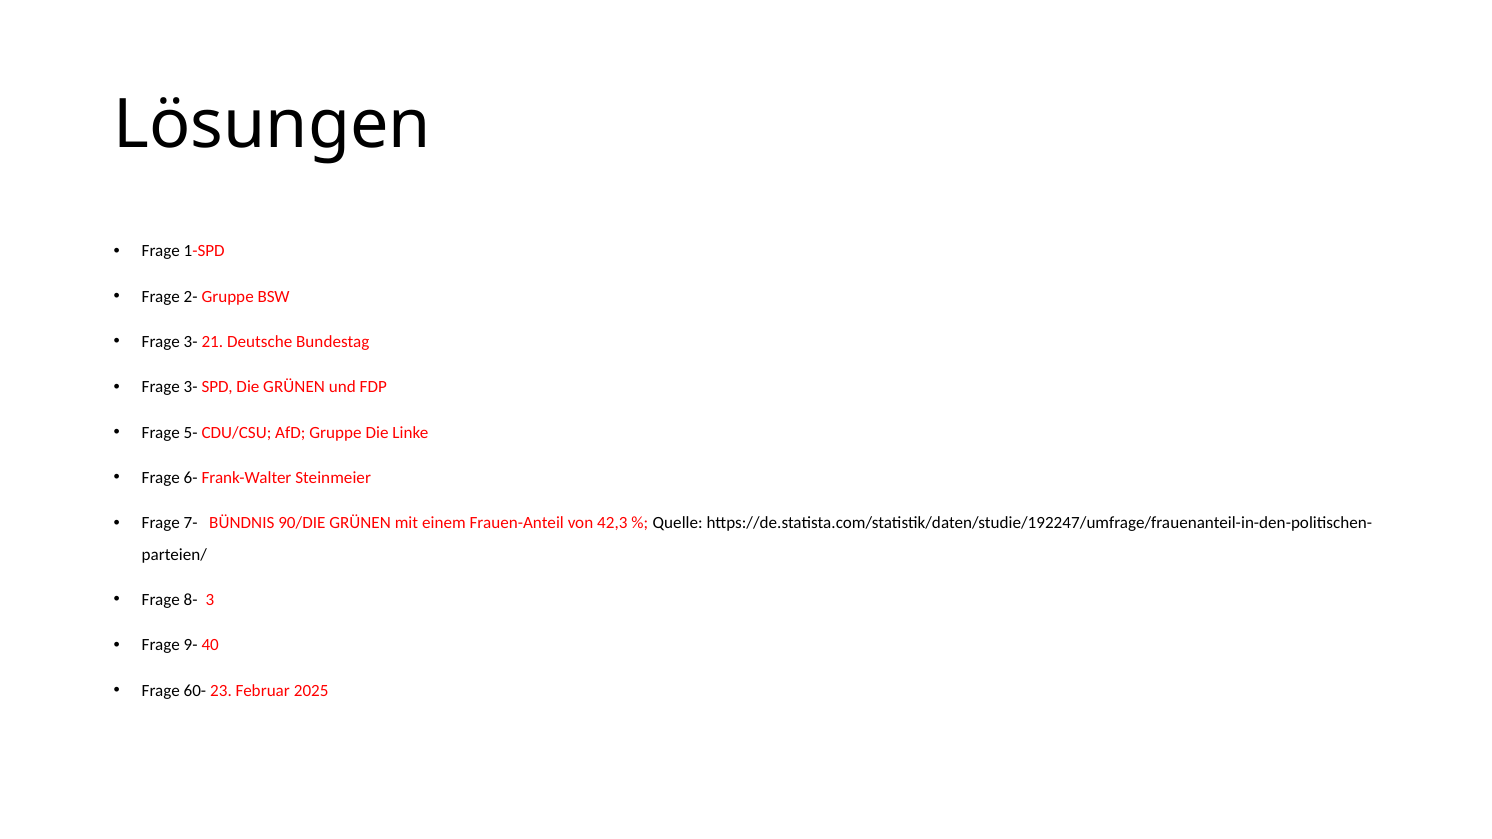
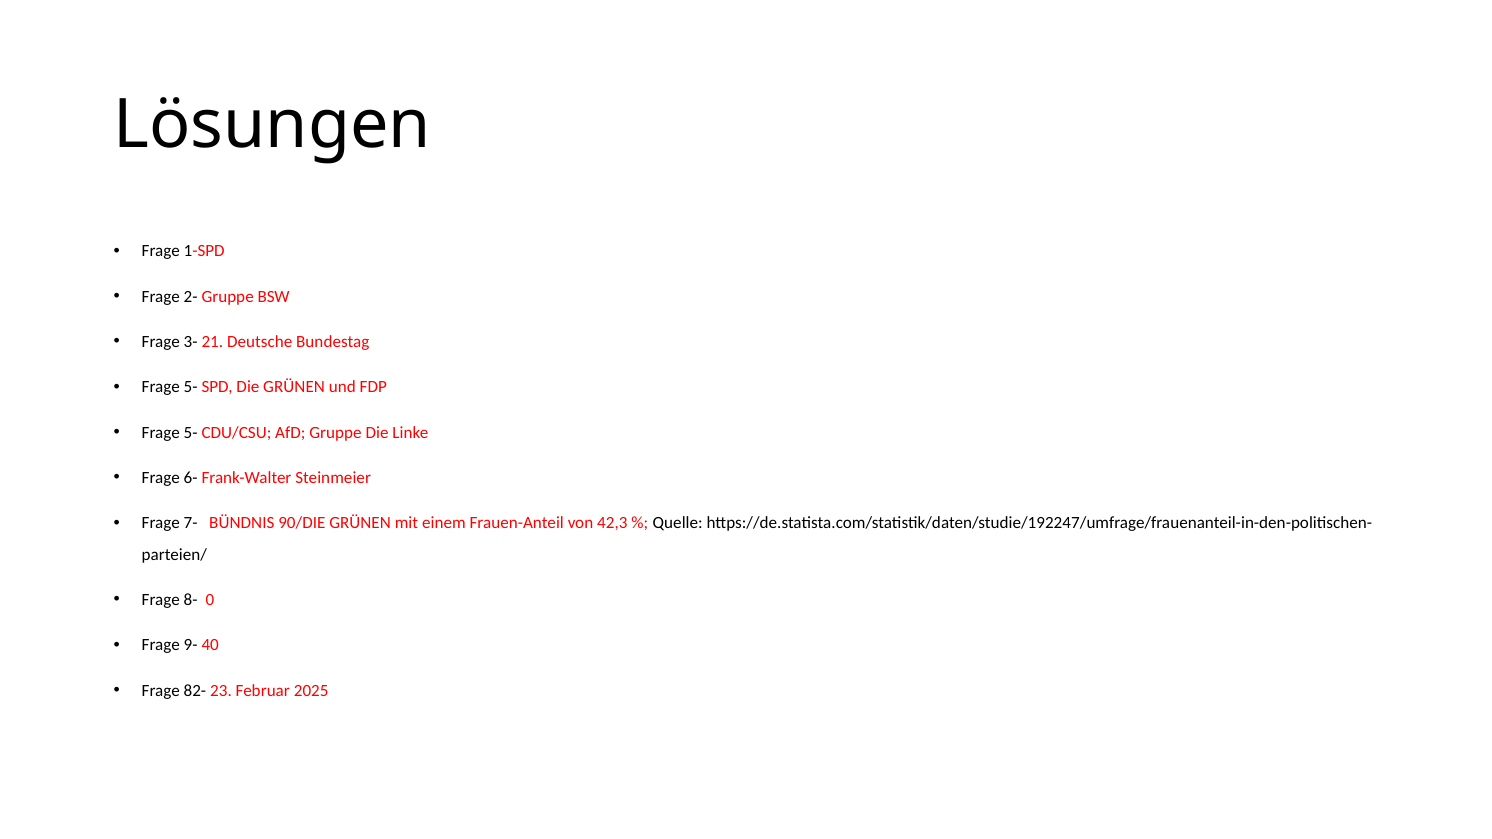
3-: 3- -> 5- (191, 387)
3: 3 -> 0 (210, 600)
60-: 60- -> 82- (195, 691)
